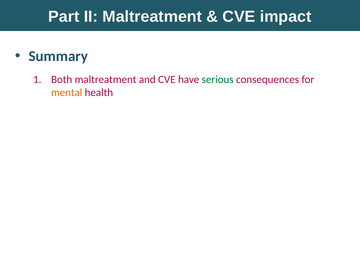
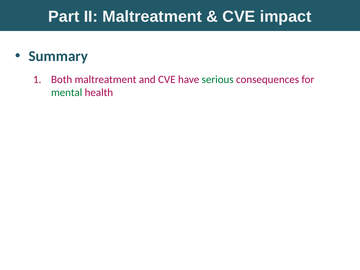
mental colour: orange -> green (67, 93)
